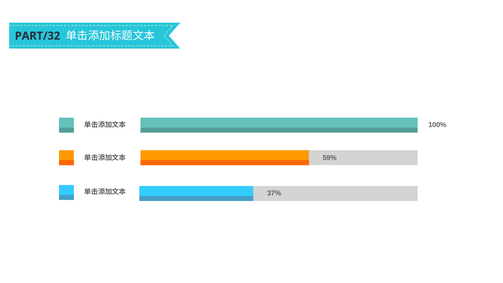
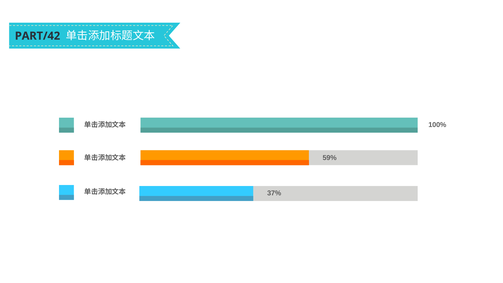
PART/32: PART/32 -> PART/42 (38, 36)
